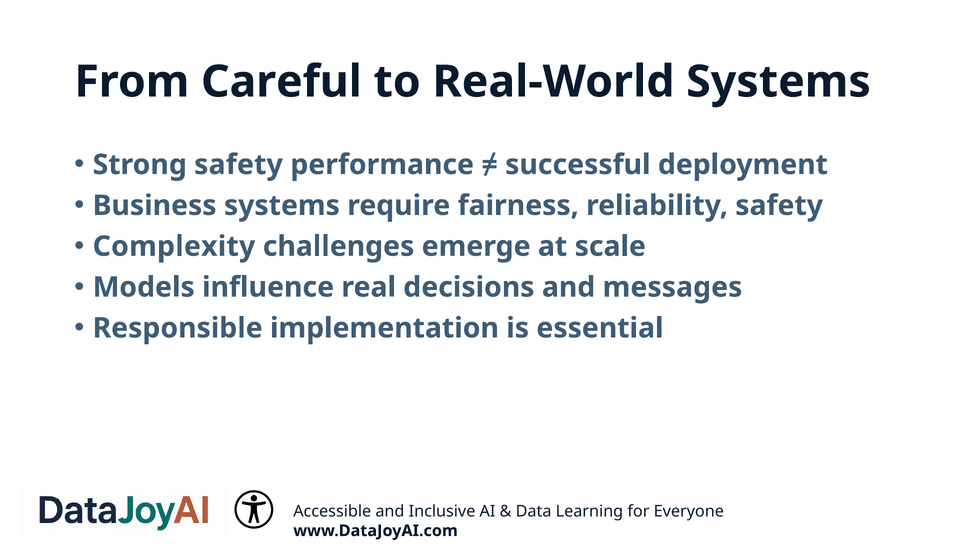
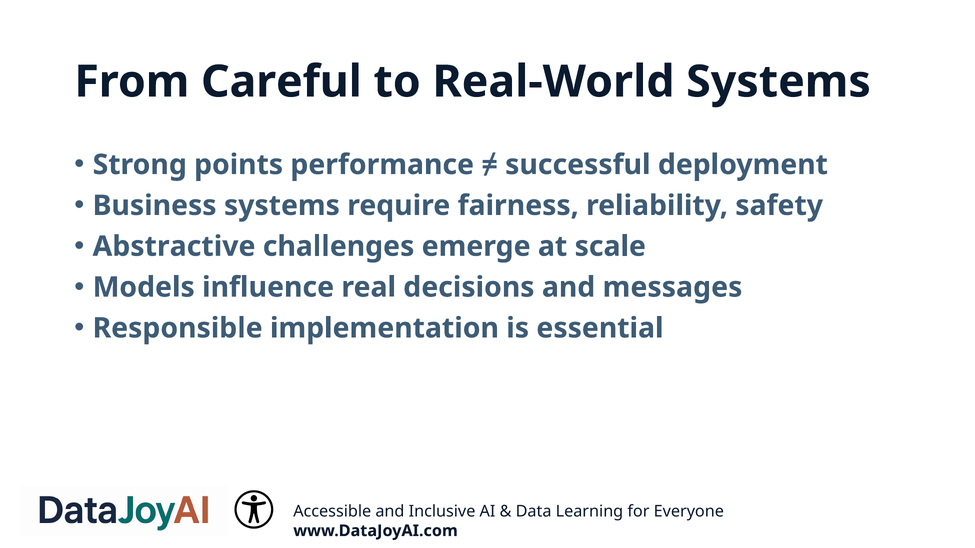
Strong safety: safety -> points (239, 165)
Complexity: Complexity -> Abstractive (174, 247)
